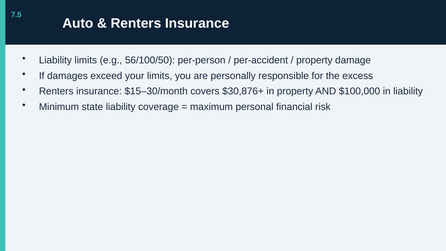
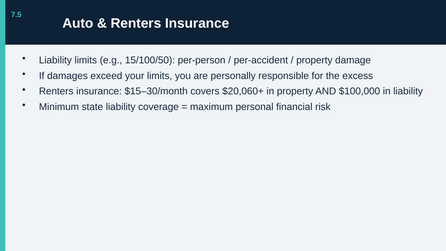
56/100/50: 56/100/50 -> 15/100/50 (150, 60)
$30,876+: $30,876+ -> $20,060+ (243, 91)
